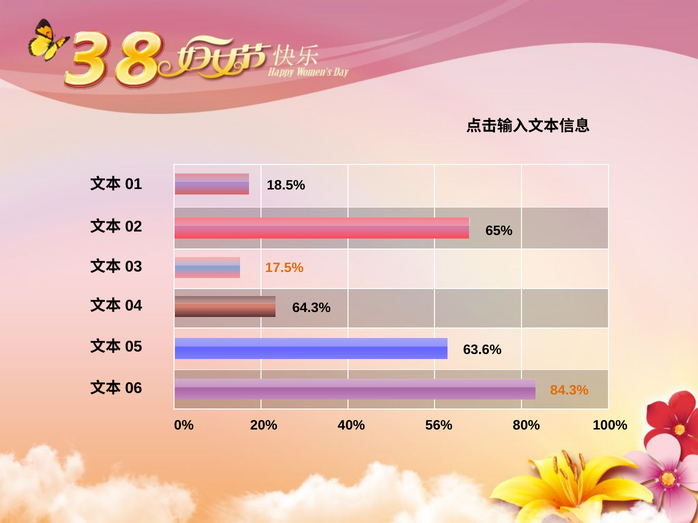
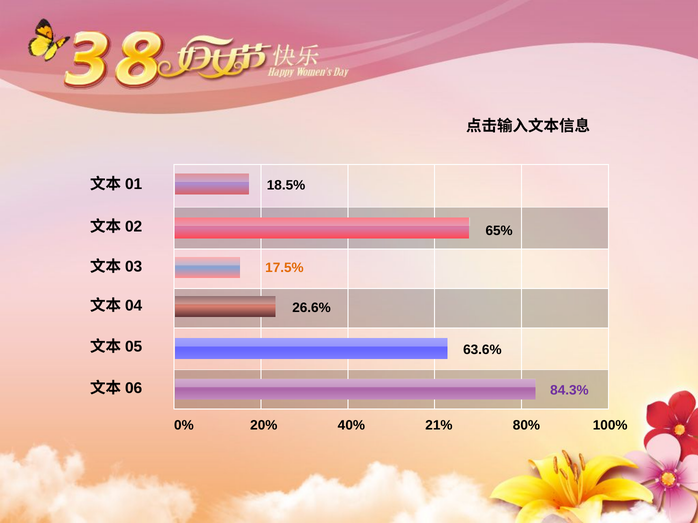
64.3%: 64.3% -> 26.6% (311, 308)
84.3% colour: orange -> purple (569, 391)
56%: 56% -> 21% (439, 425)
